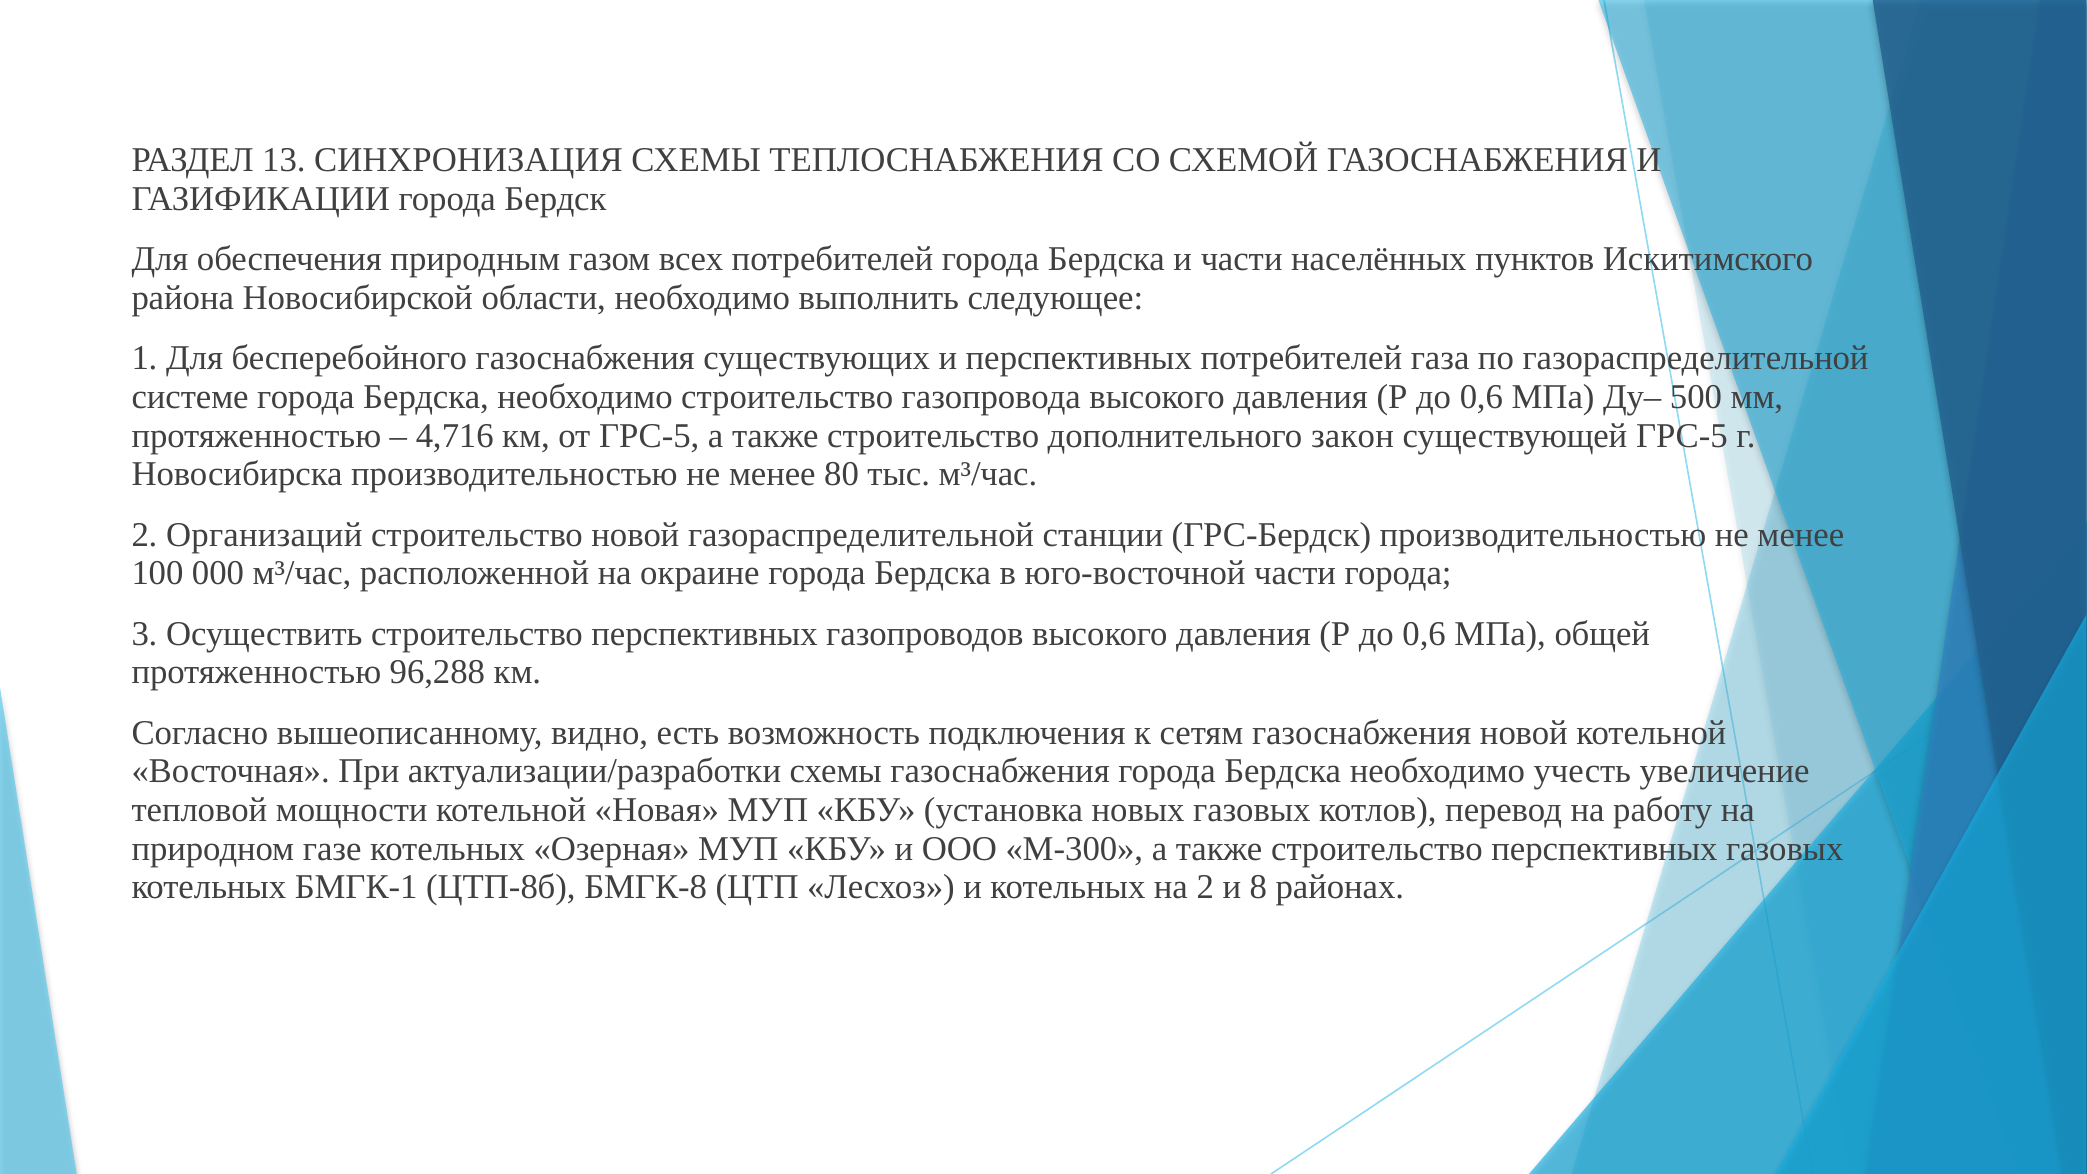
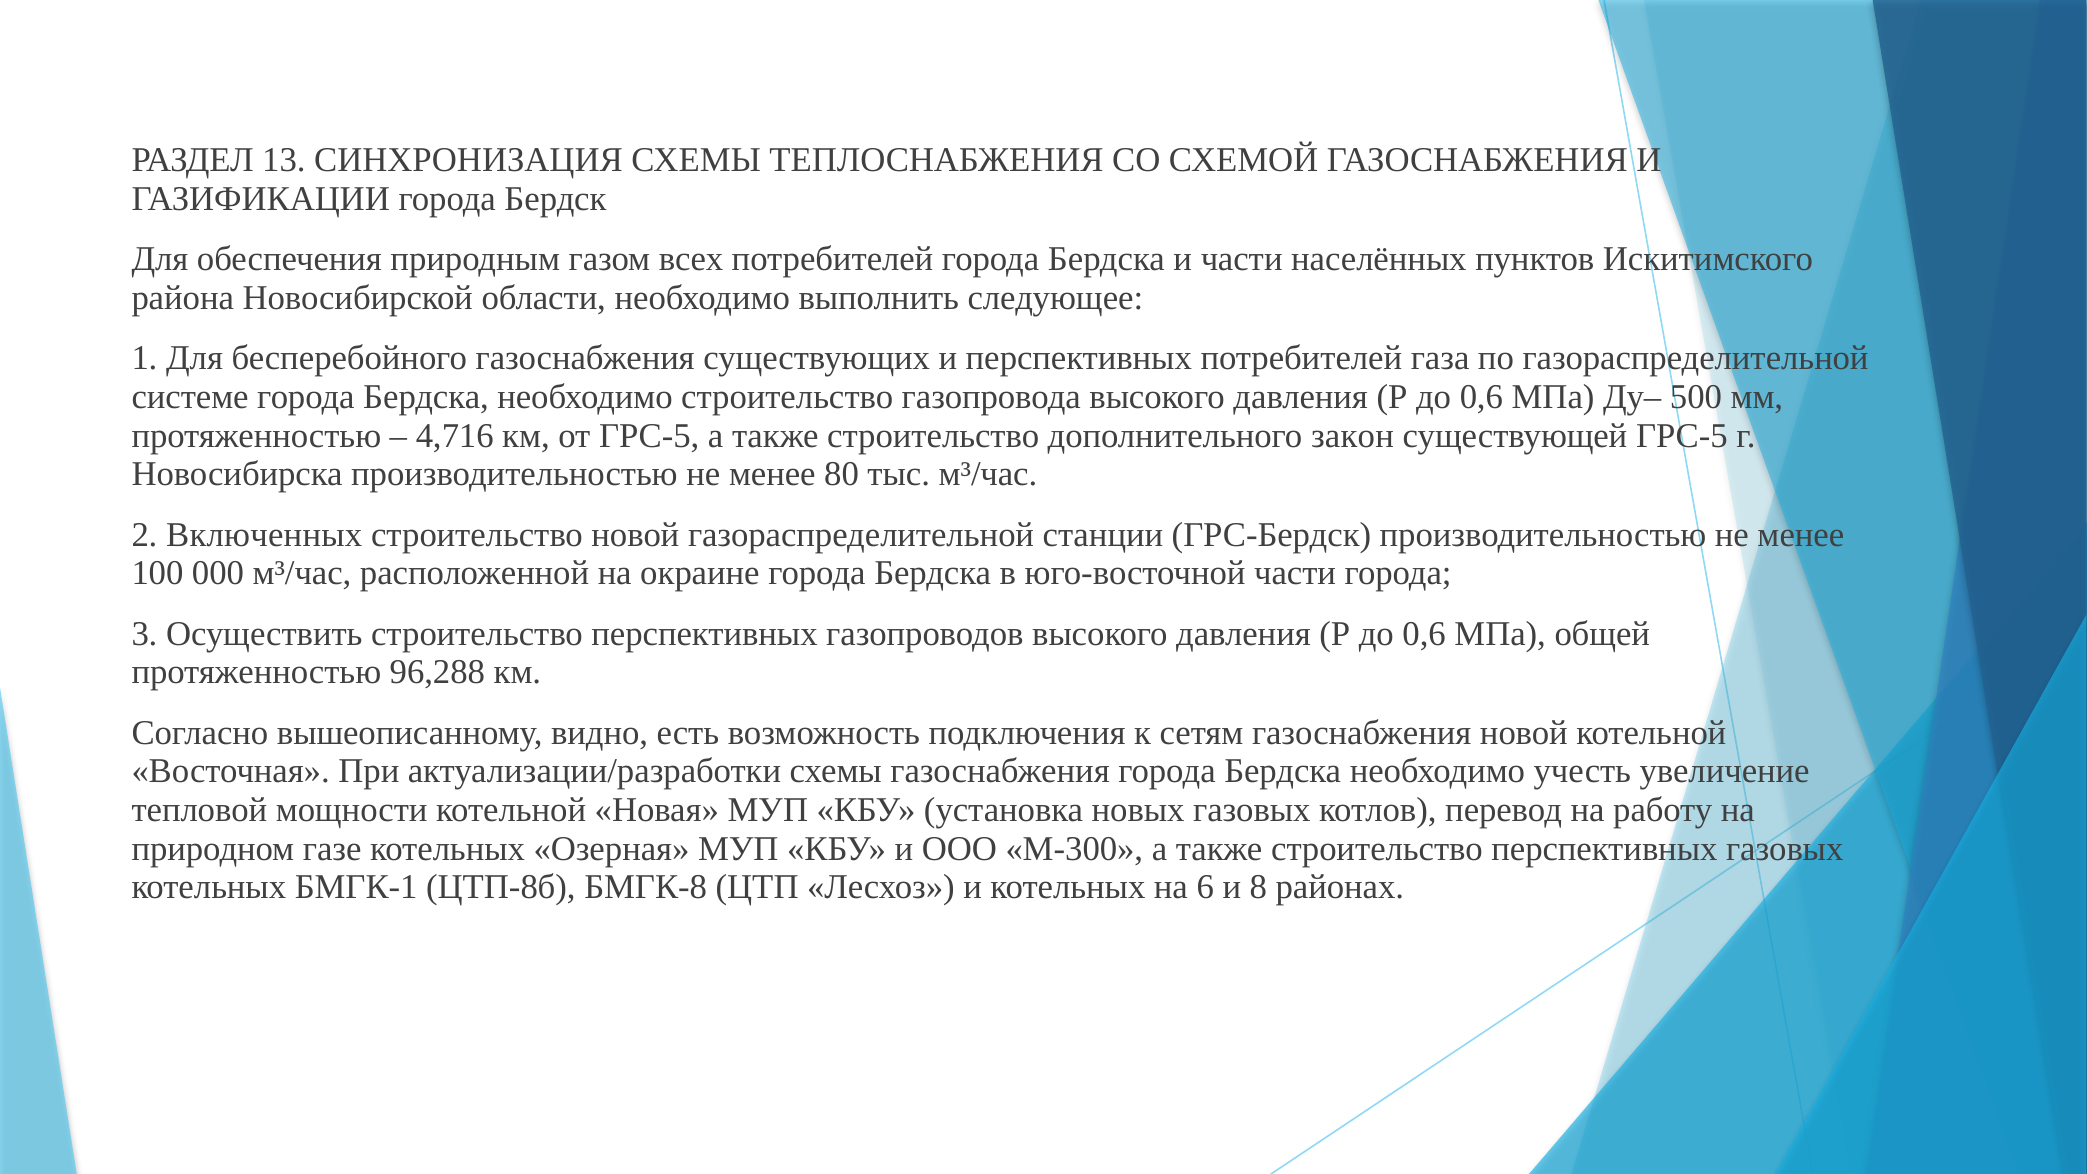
Организаций: Организаций -> Включенных (264, 535)
на 2: 2 -> 6 (1205, 887)
